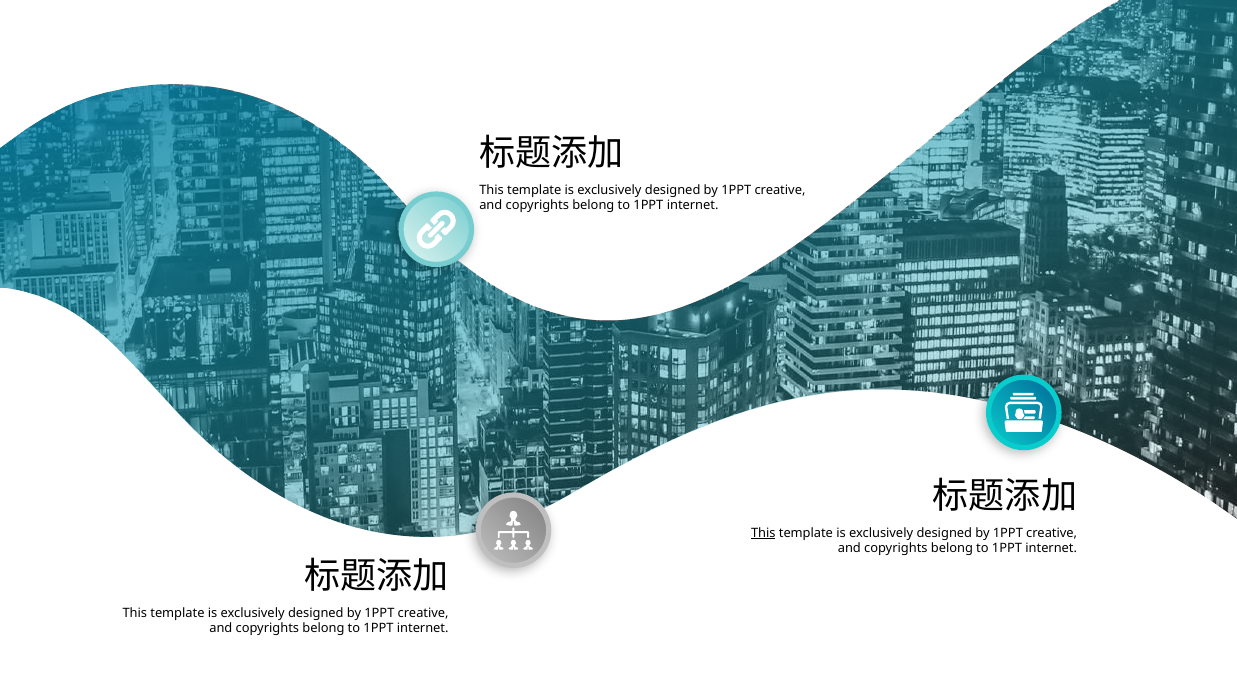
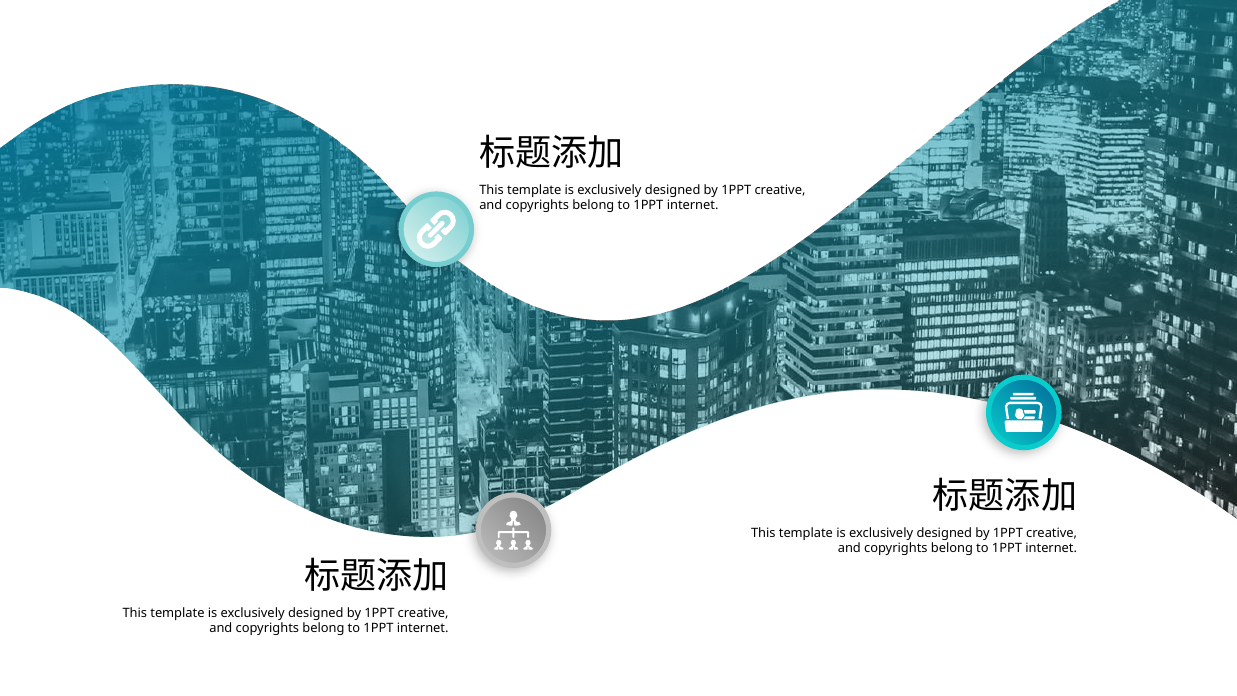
This underline: present -> none (763, 533)
